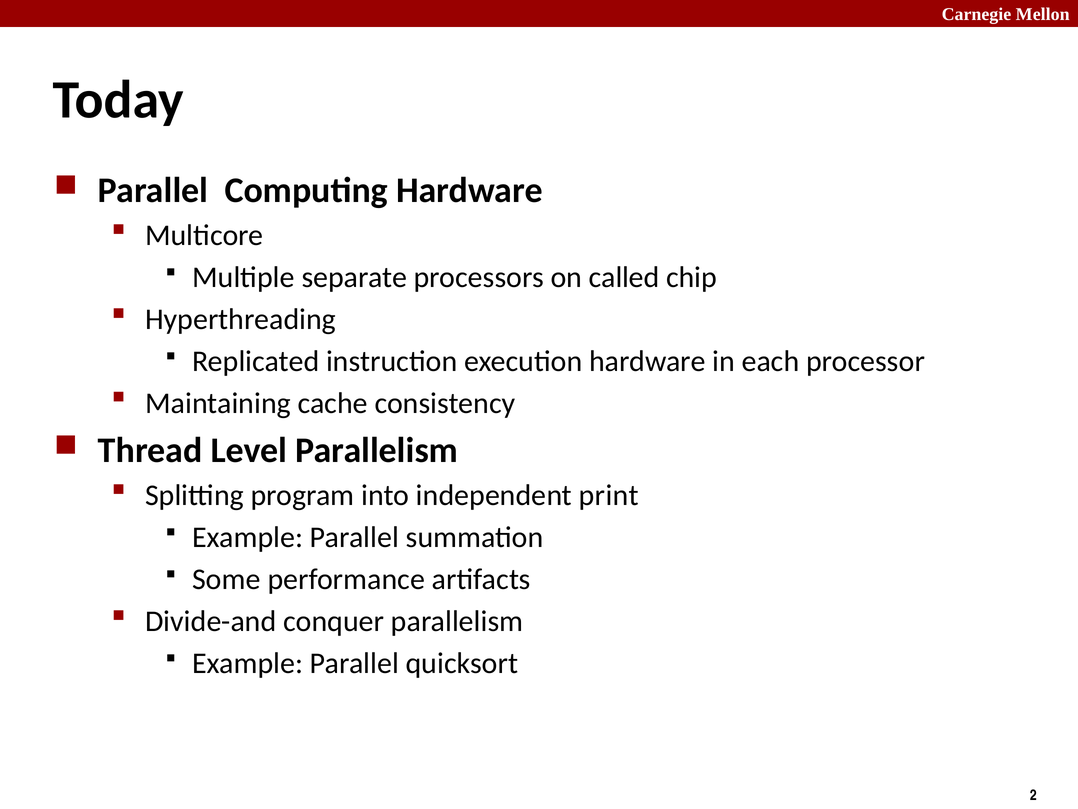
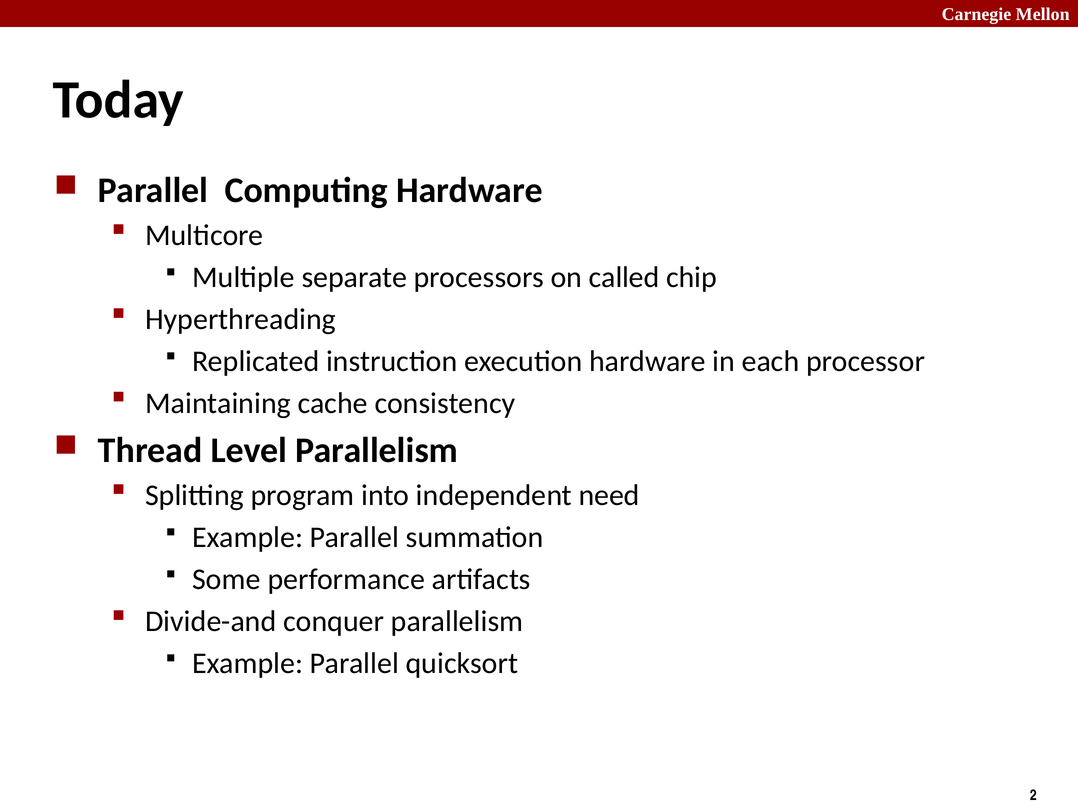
print: print -> need (609, 495)
